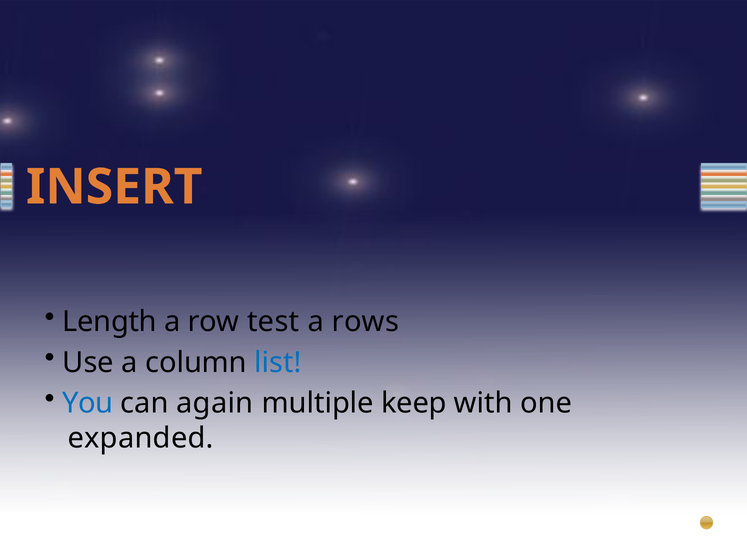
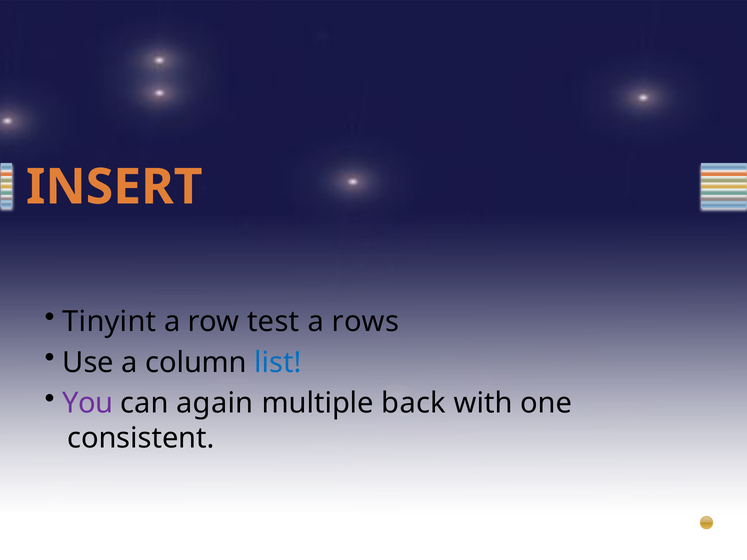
Length: Length -> Tinyint (109, 322)
You colour: blue -> purple (88, 403)
keep: keep -> back (414, 403)
expanded: expanded -> consistent (141, 438)
